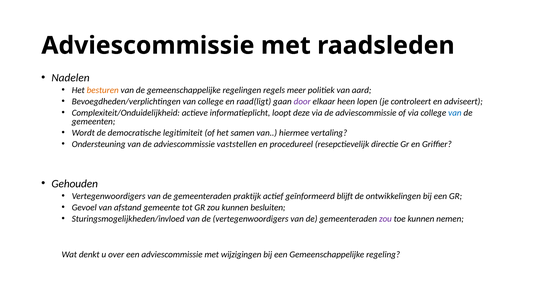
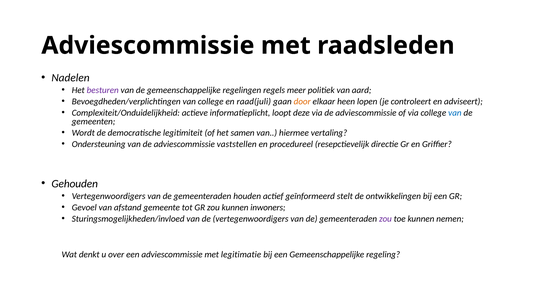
besturen colour: orange -> purple (103, 90)
raad(ligt: raad(ligt -> raad(juli (254, 101)
door colour: purple -> orange (302, 101)
praktijk: praktijk -> houden (247, 196)
blijft: blijft -> stelt (345, 196)
besluiten: besluiten -> inwoners (268, 207)
wijzigingen: wijzigingen -> legitimatie (241, 254)
